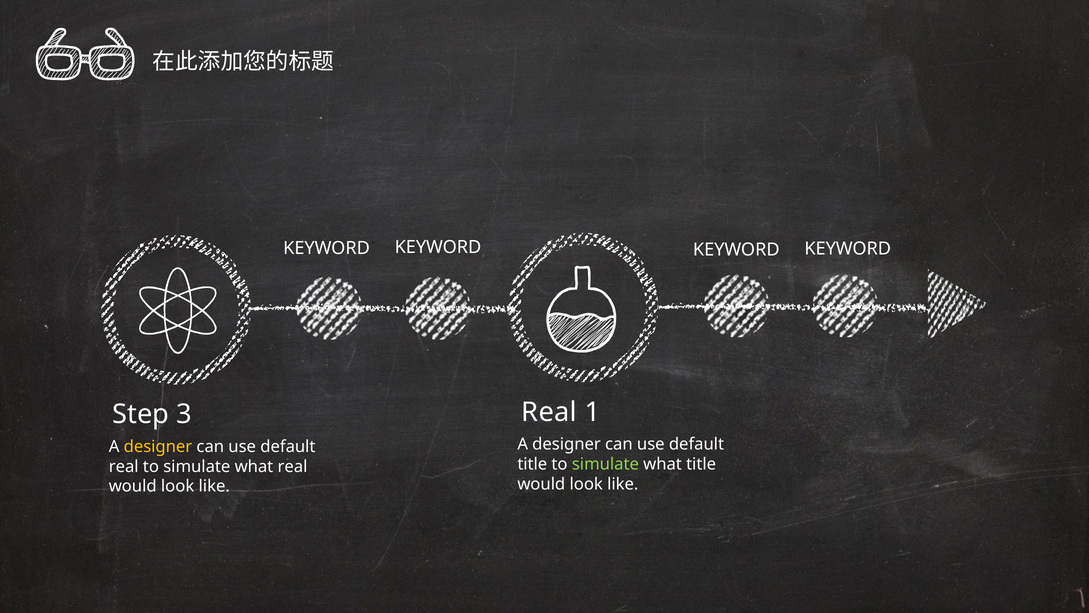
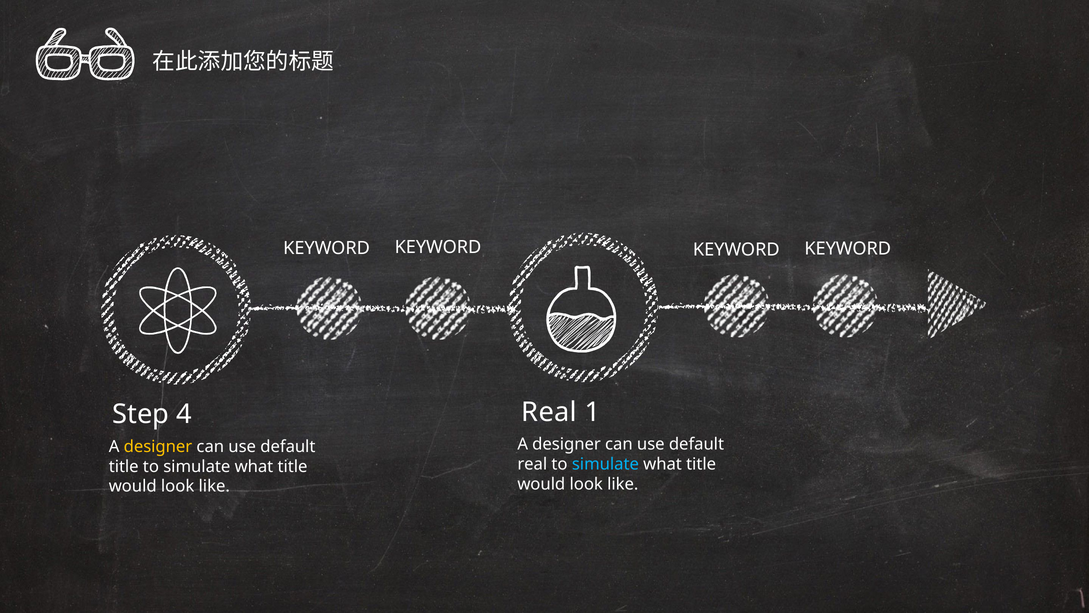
3: 3 -> 4 (184, 414)
title: title -> real (532, 464)
simulate colour: light green -> light blue (605, 464)
real: real -> title (124, 466)
real: real -> title (292, 466)
